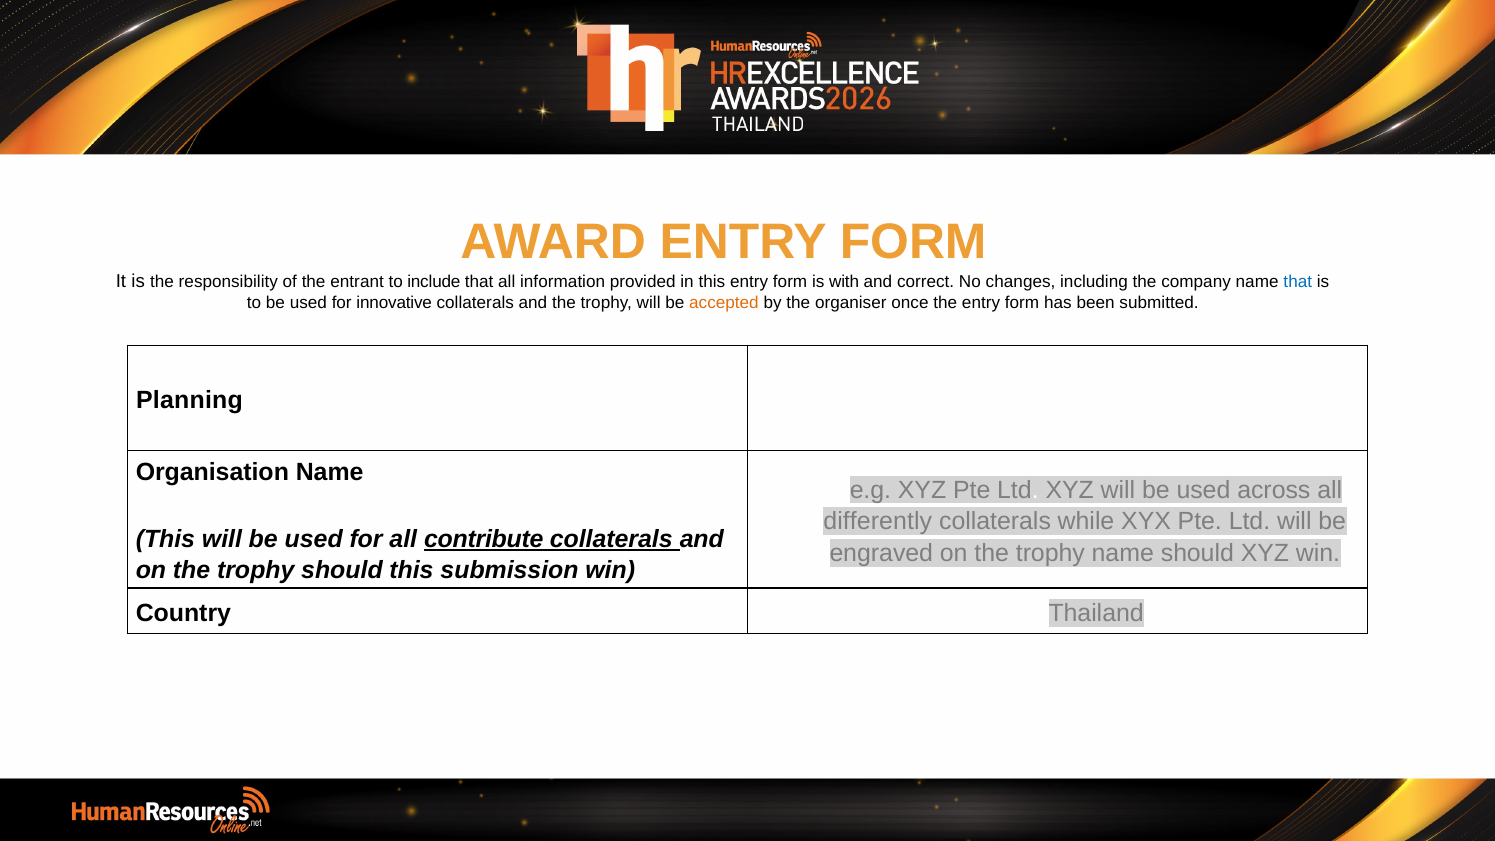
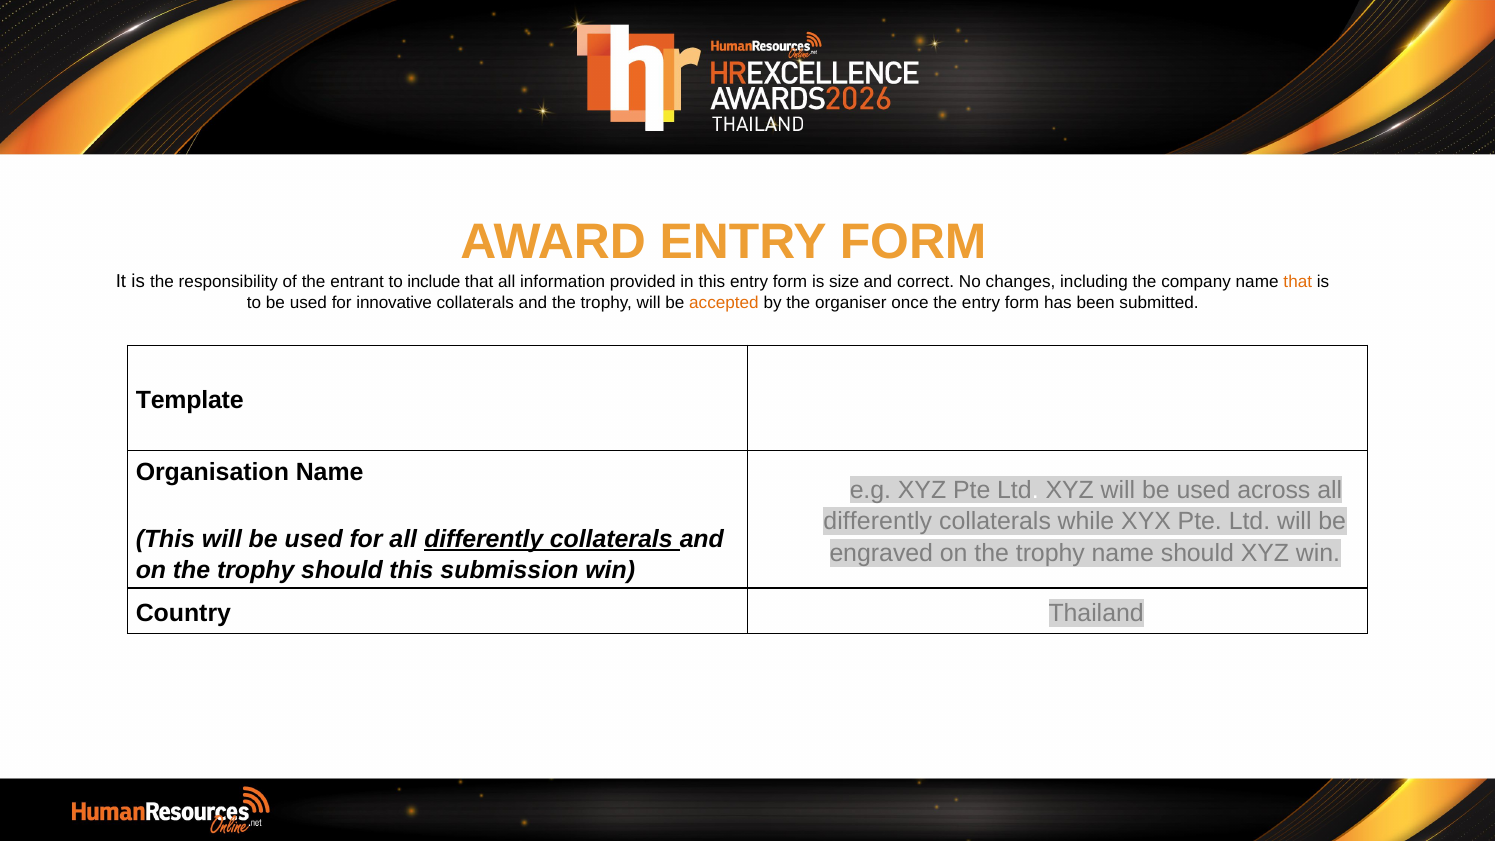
with: with -> size (844, 282)
that colour: blue -> orange (1298, 282)
Planning: Planning -> Template (190, 400)
for all contribute: contribute -> differently (484, 539)
